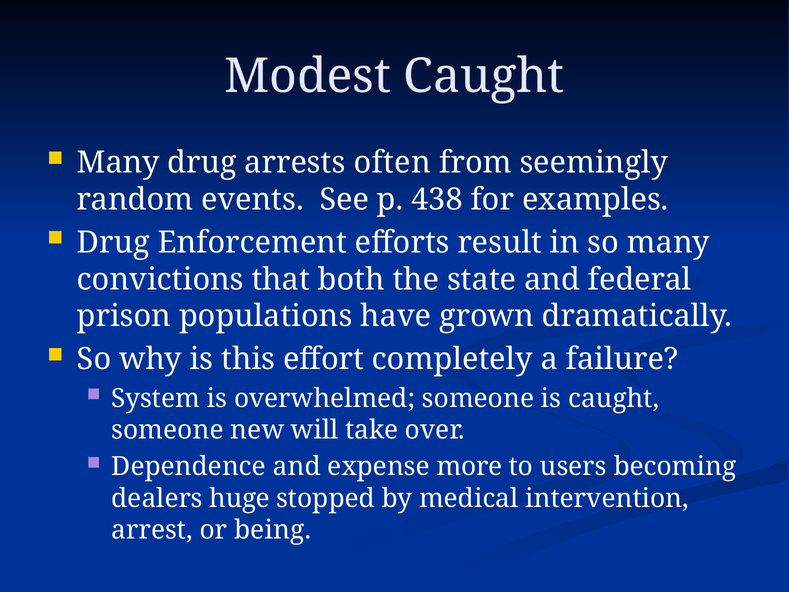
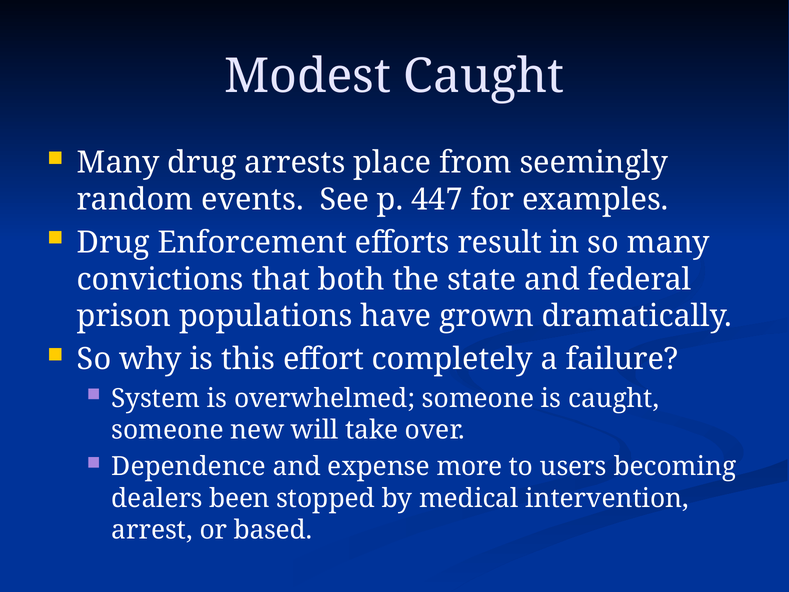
often: often -> place (392, 163)
438: 438 -> 447 (437, 199)
huge: huge -> been (240, 498)
being: being -> based (273, 530)
